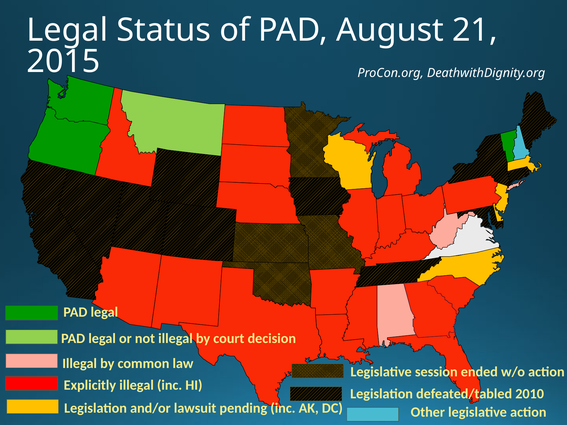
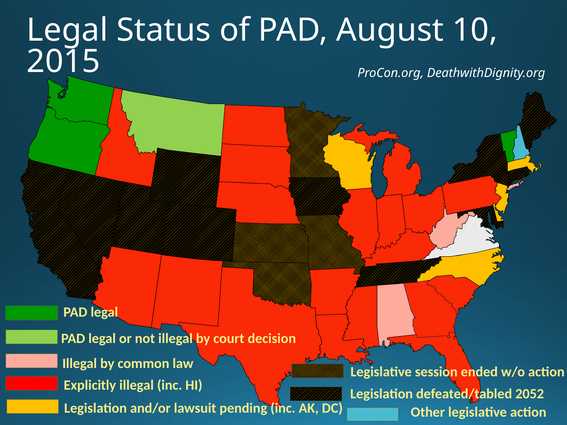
21: 21 -> 10 (475, 30)
2010: 2010 -> 2052 (530, 394)
